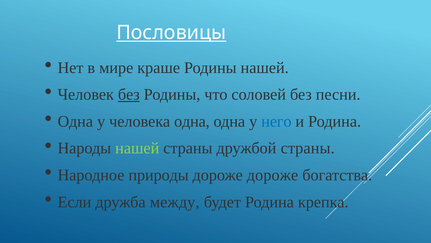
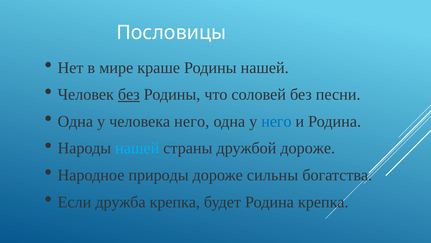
Пословицы underline: present -> none (171, 33)
человека одна: одна -> него (192, 121)
нашей colour: light green -> light blue (137, 148)
дружбой страны: страны -> дороже (308, 148)
дороже дороже: дороже -> сильны (272, 175)
дружба между: между -> крепка (175, 202)
